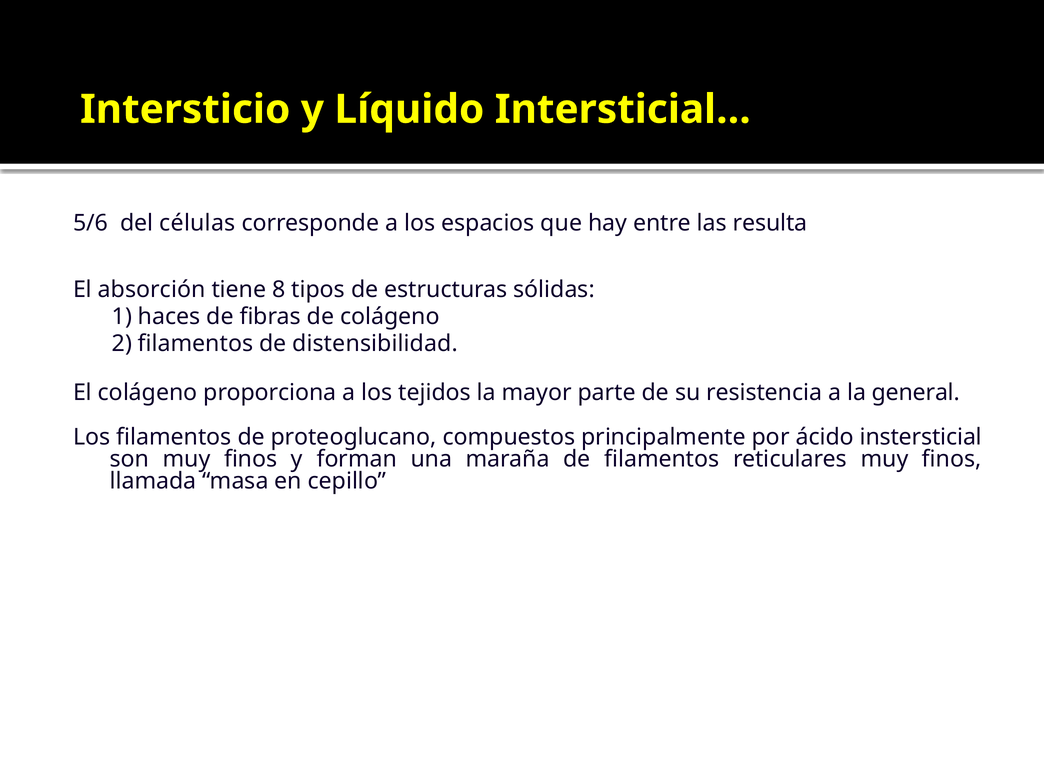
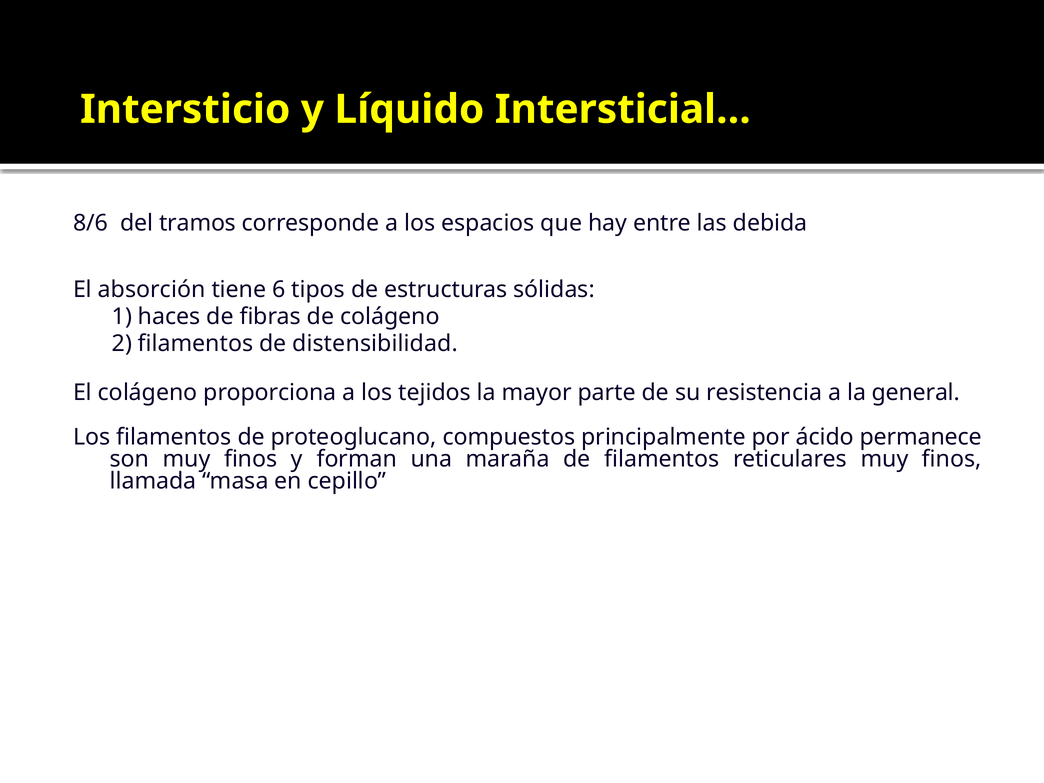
5/6: 5/6 -> 8/6 (91, 223)
células: células -> tramos (198, 223)
resulta: resulta -> debida (770, 223)
8: 8 -> 6 (279, 290)
instersticial: instersticial -> permanece (921, 437)
